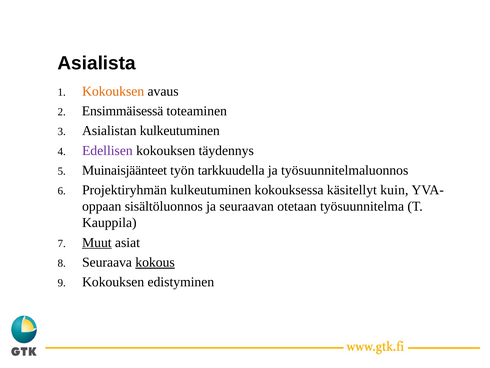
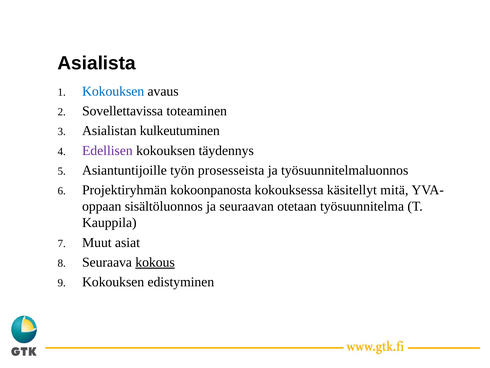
Kokouksen colour: orange -> blue (113, 91)
Ensimmäisessä: Ensimmäisessä -> Sovellettavissa (123, 111)
Muinaisjäänteet: Muinaisjäänteet -> Asiantuntijoille (124, 170)
tarkkuudella: tarkkuudella -> prosesseista (231, 170)
Projektiryhmän kulkeutuminen: kulkeutuminen -> kokoonpanosta (211, 190)
kuin: kuin -> mitä (394, 190)
Muut underline: present -> none (97, 242)
